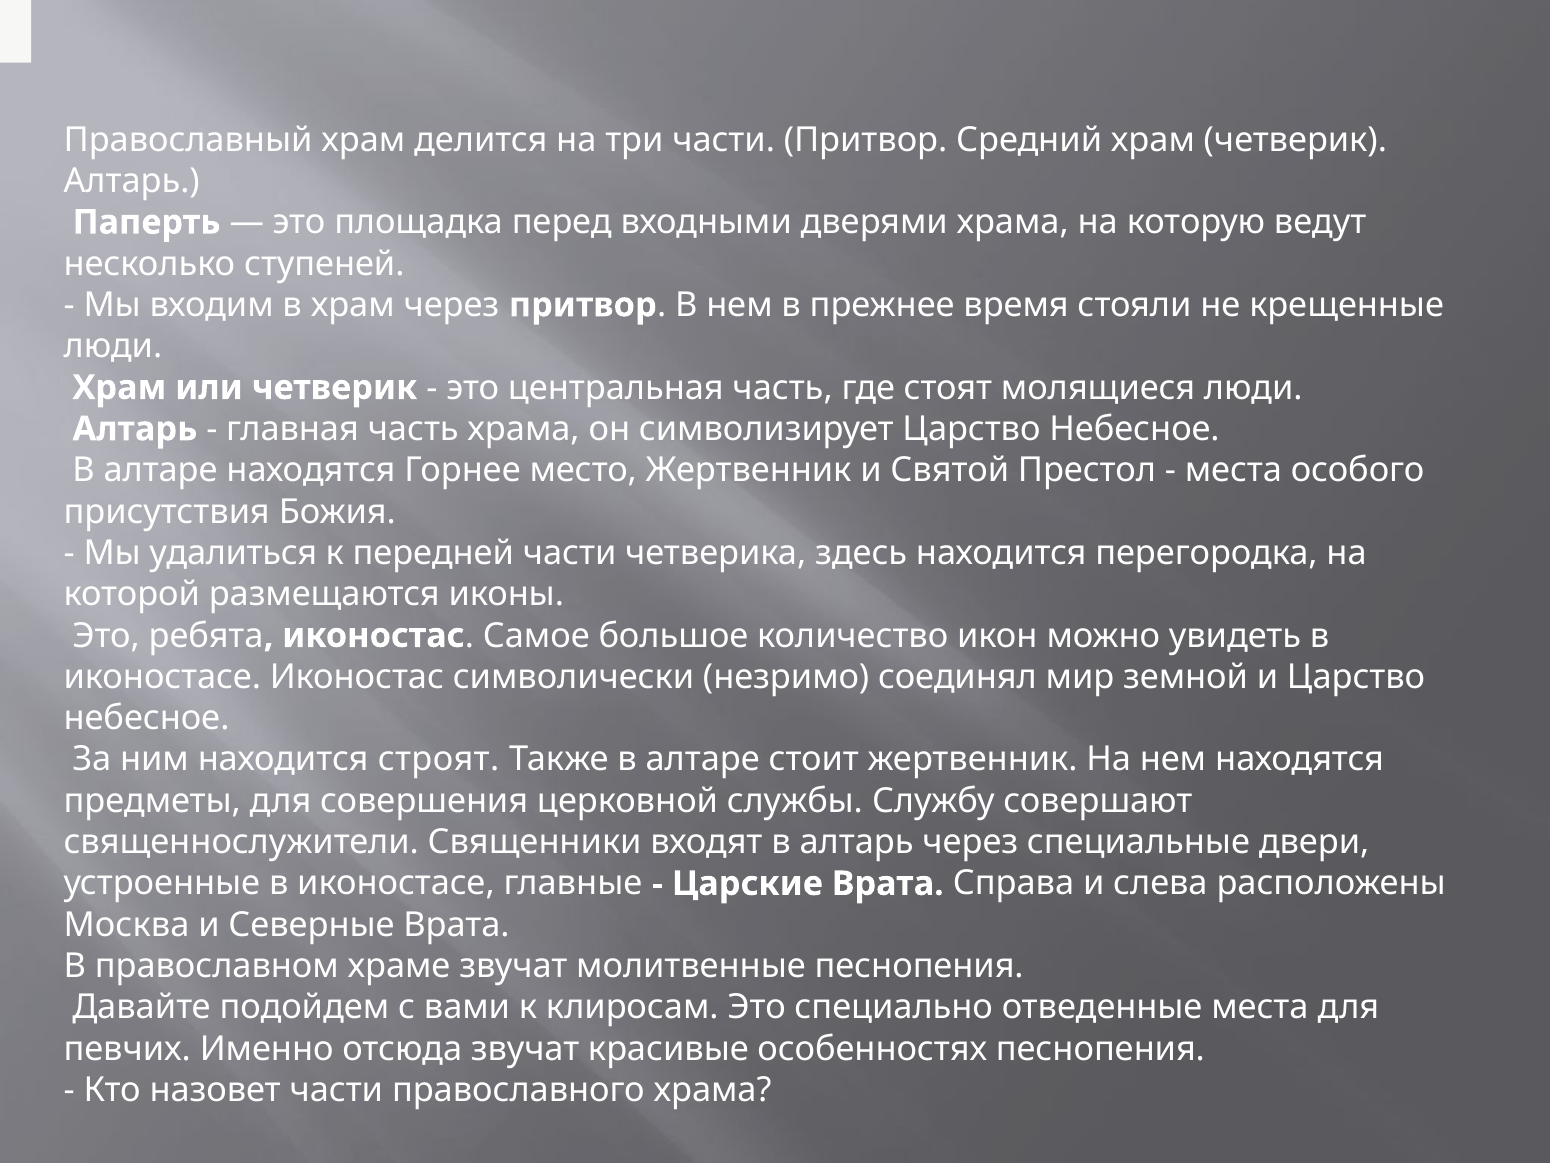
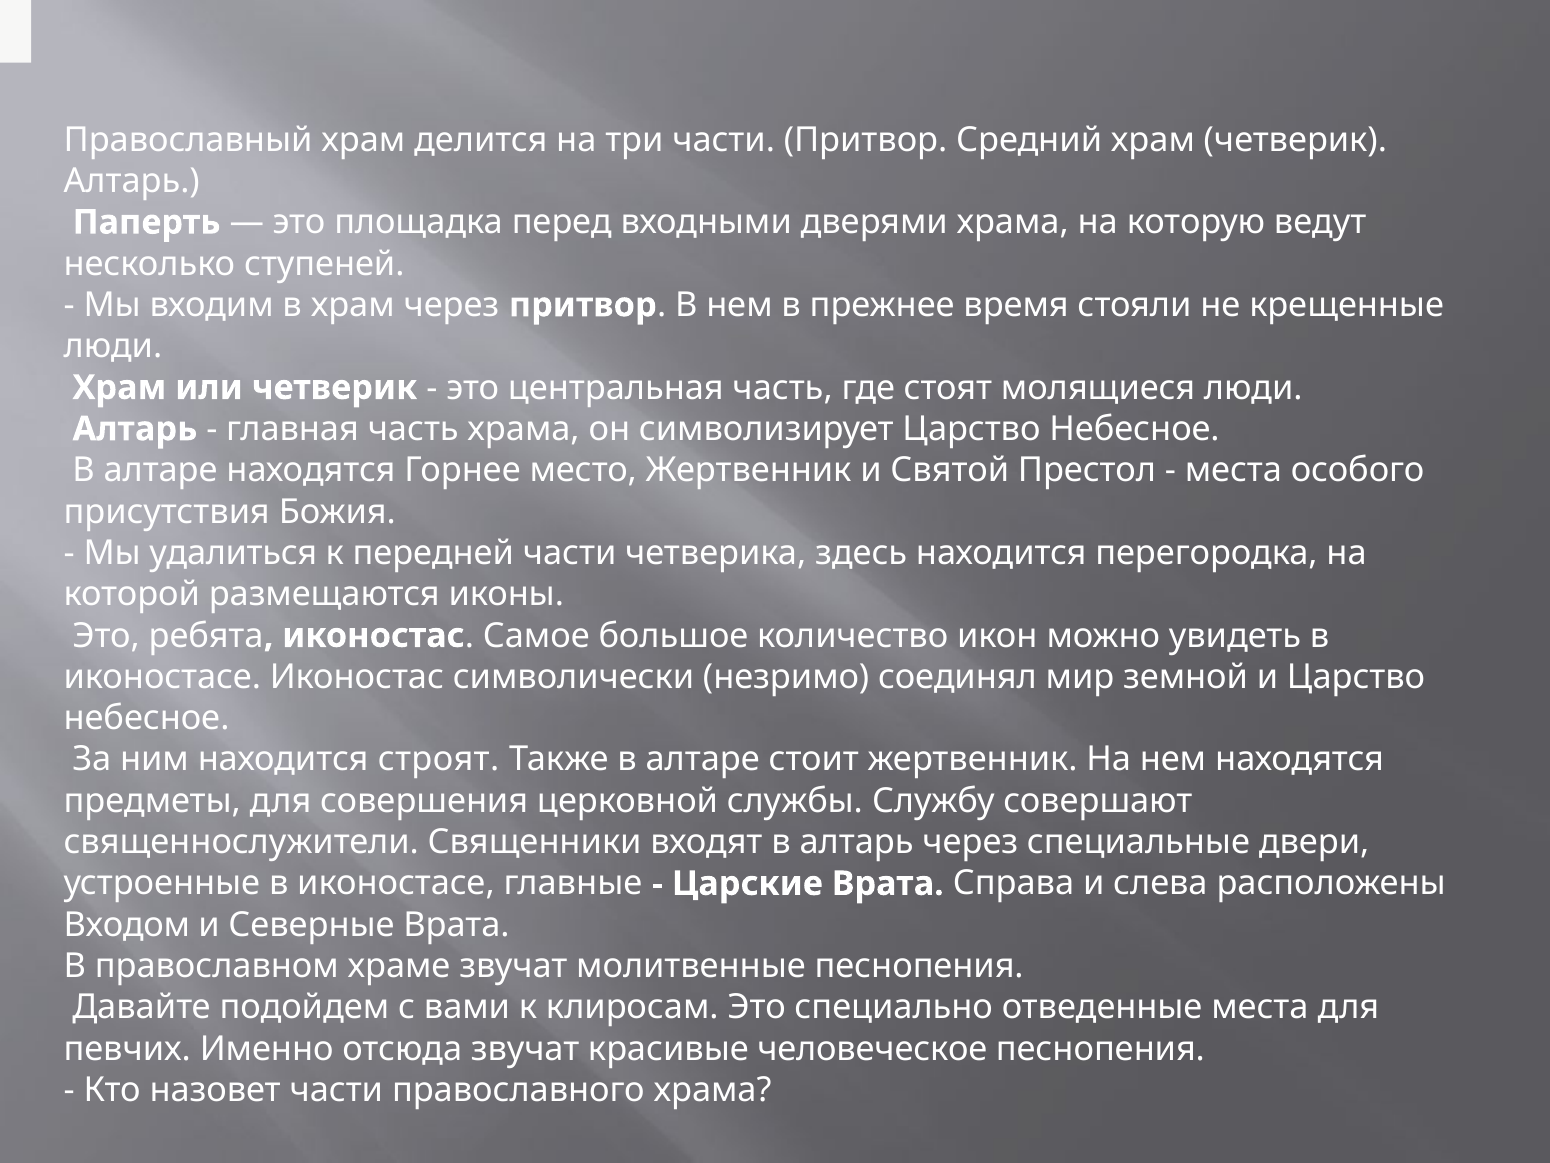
Москва: Москва -> Входом (127, 925)
особенностях: особенностях -> человеческое (872, 1049)
